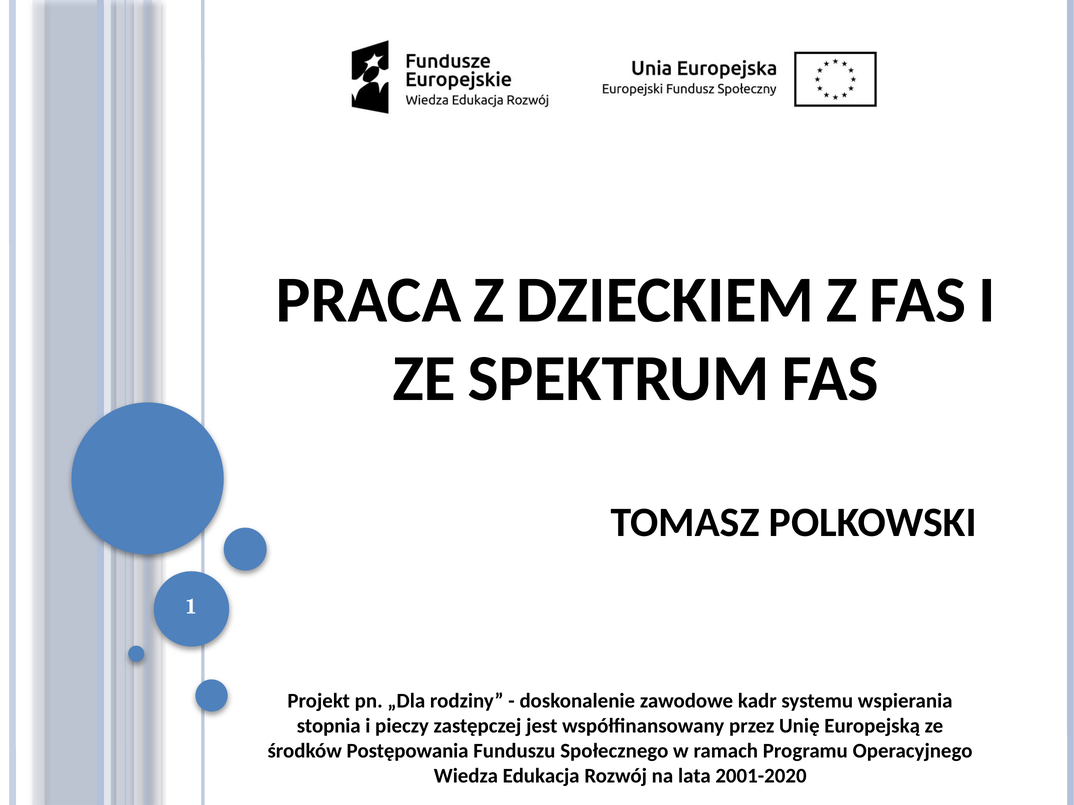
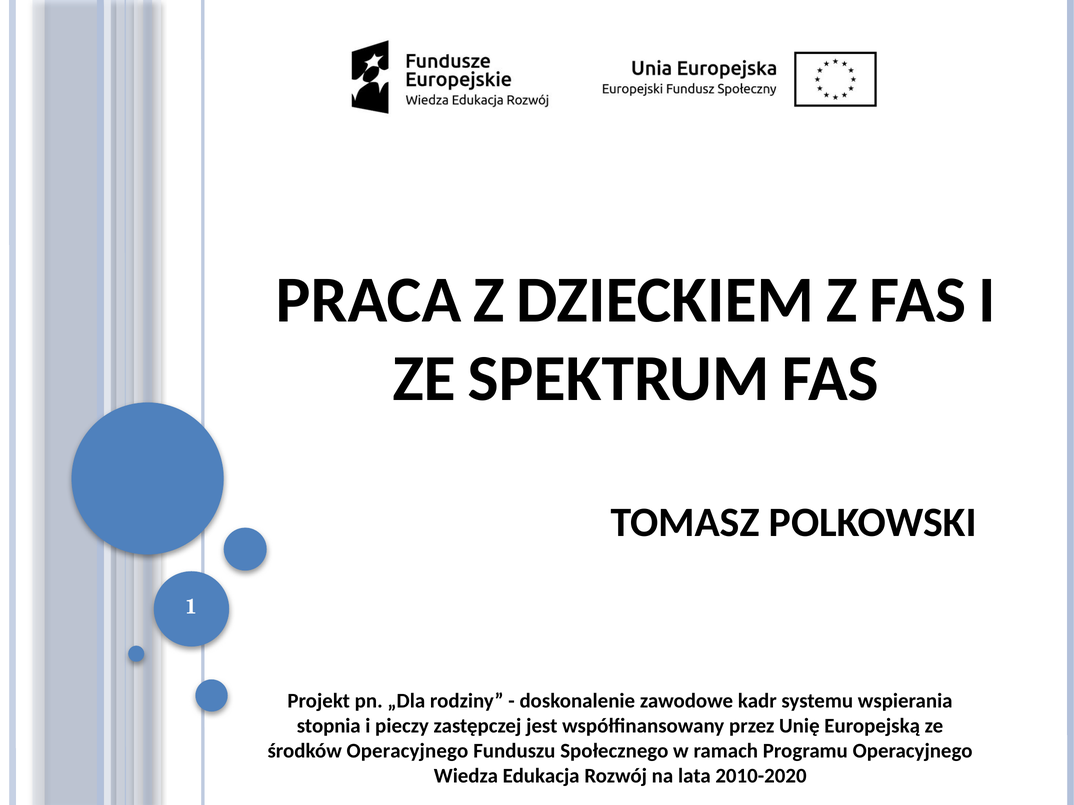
środków Postępowania: Postępowania -> Operacyjnego (407, 751)
2001-2020: 2001-2020 -> 2010-2020 (761, 776)
